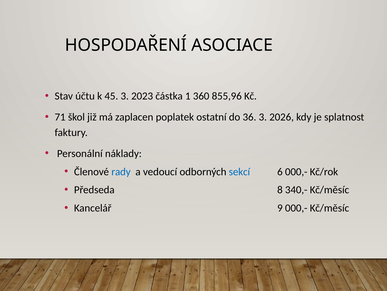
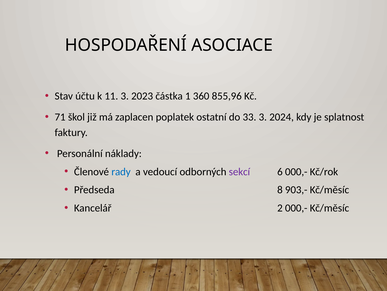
45: 45 -> 11 (111, 96)
36: 36 -> 33 (249, 117)
2026: 2026 -> 2024 (282, 117)
sekcí colour: blue -> purple (239, 171)
340,-: 340,- -> 903,- (296, 189)
9: 9 -> 2 (280, 208)
